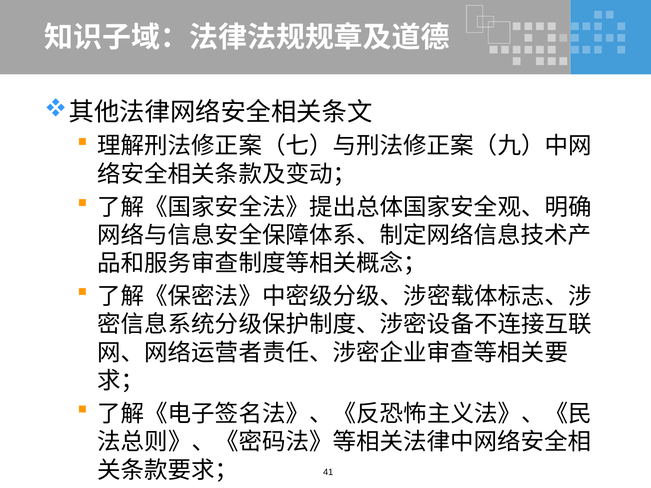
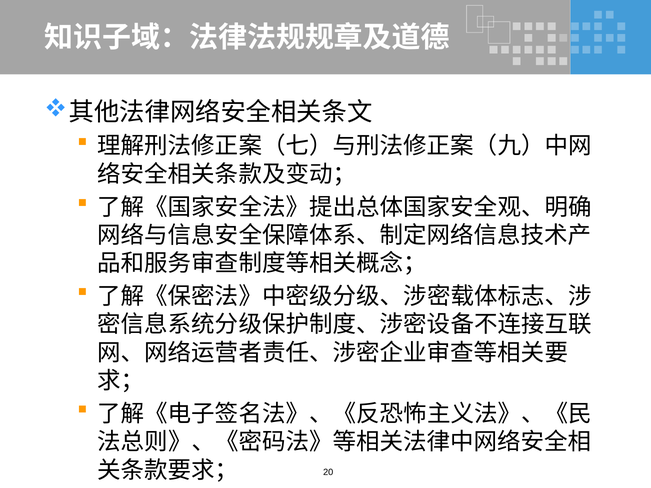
41: 41 -> 20 (328, 472)
